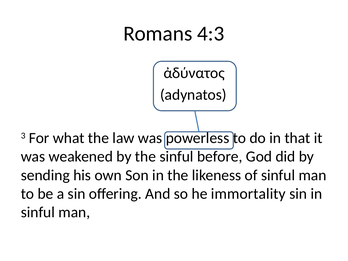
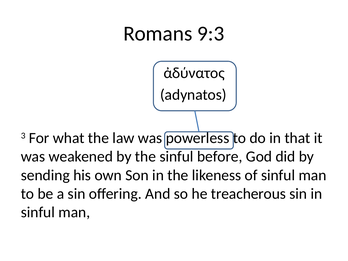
4:3: 4:3 -> 9:3 (211, 34)
immortality: immortality -> treacherous (248, 194)
